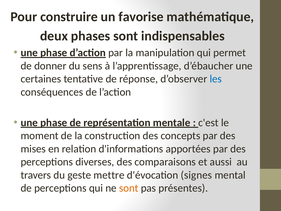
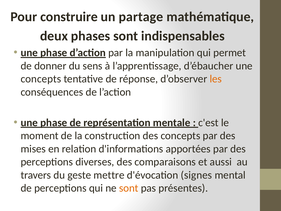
favorise: favorise -> partage (141, 17)
certaines: certaines -> concepts (41, 79)
les colour: blue -> orange (216, 79)
